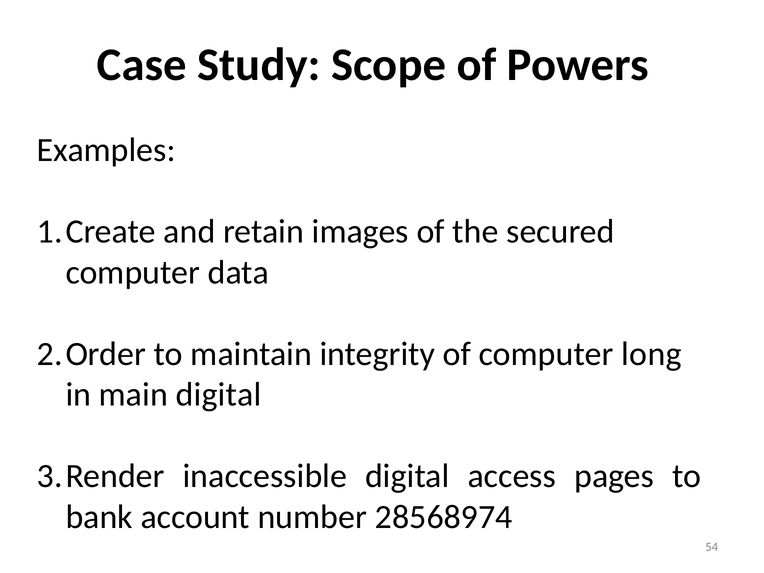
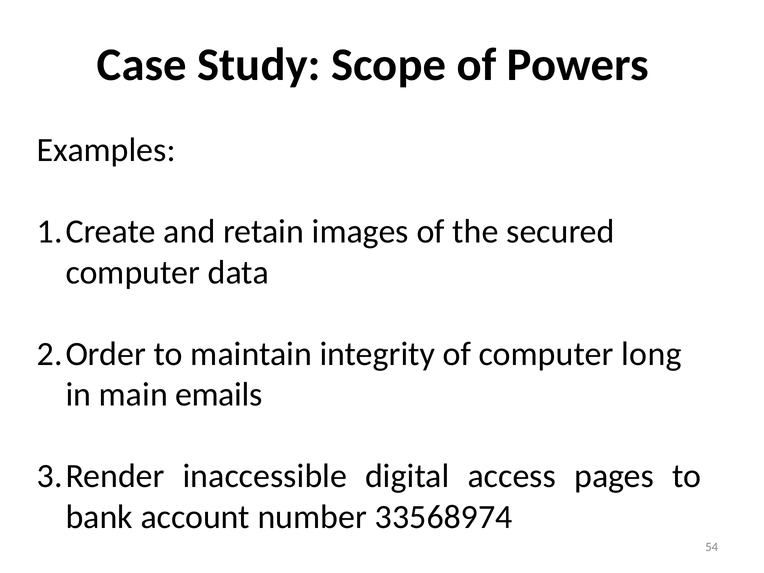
main digital: digital -> emails (219, 395)
28568974: 28568974 -> 33568974 (444, 517)
